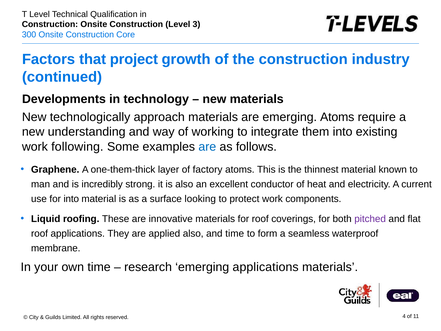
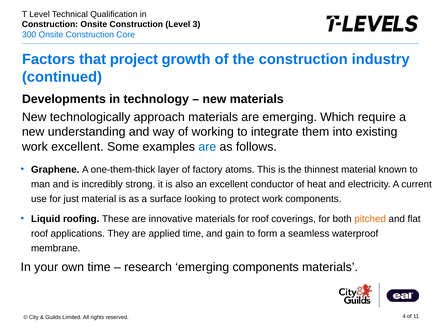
emerging Atoms: Atoms -> Which (337, 117)
work following: following -> excellent (77, 147)
for into: into -> just (71, 199)
pitched colour: purple -> orange (370, 219)
applied also: also -> time (193, 233)
and time: time -> gain (235, 233)
emerging applications: applications -> components (266, 267)
